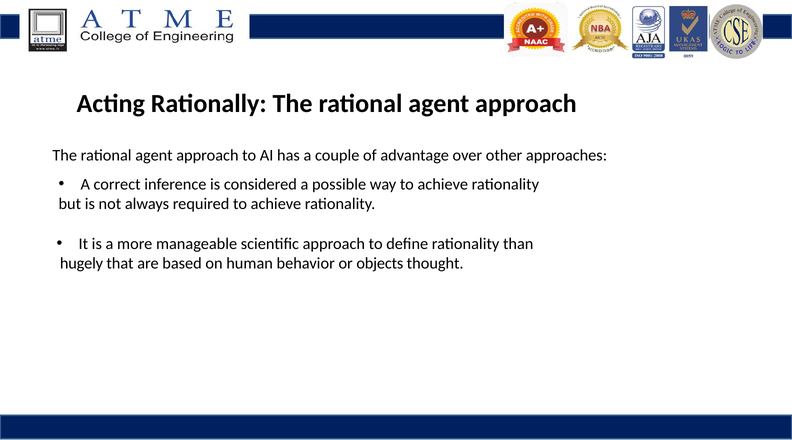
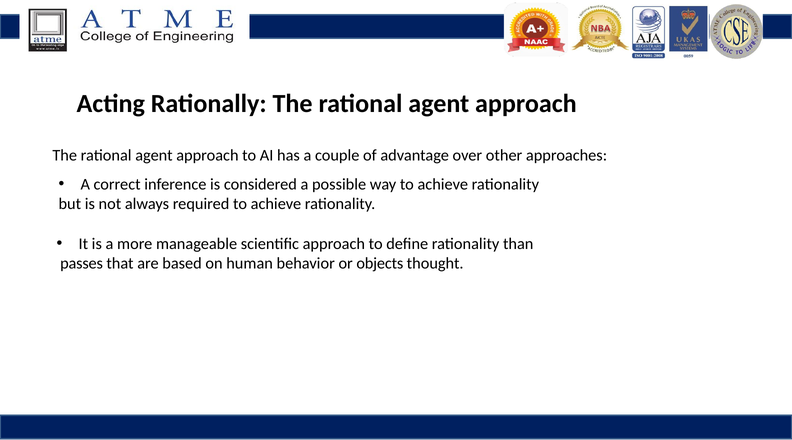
hugely: hugely -> passes (82, 263)
